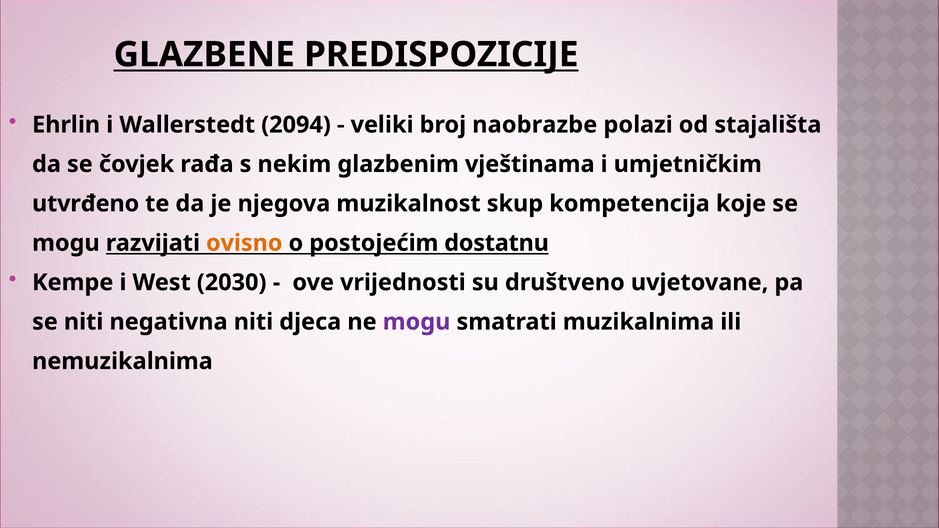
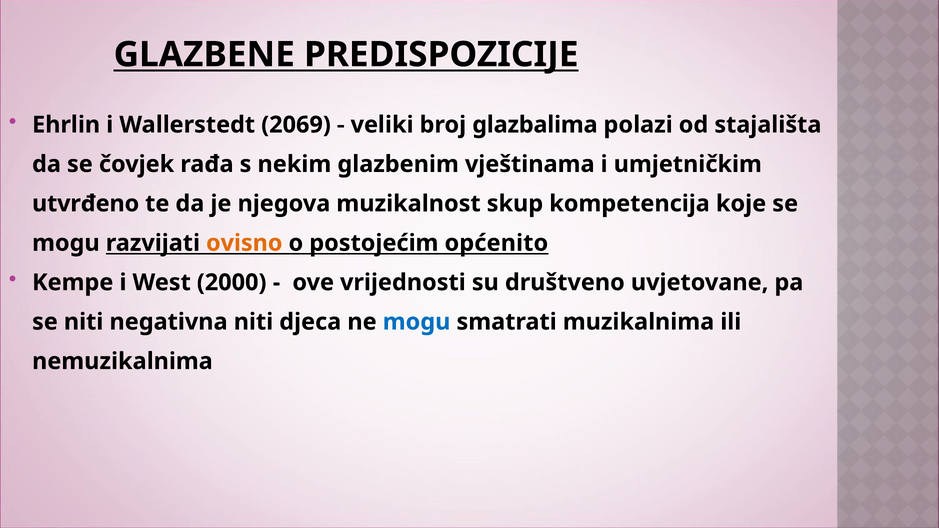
2094: 2094 -> 2069 (296, 125)
naobrazbe: naobrazbe -> glazbalima (535, 125)
dostatnu: dostatnu -> općenito (496, 243)
2030: 2030 -> 2000 (232, 283)
mogu colour: purple -> blue (417, 322)
